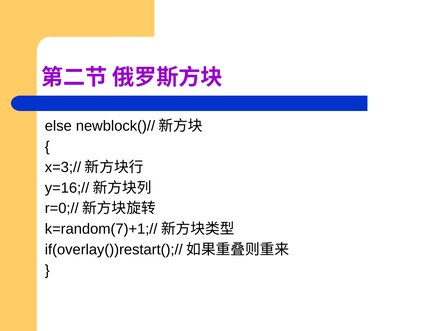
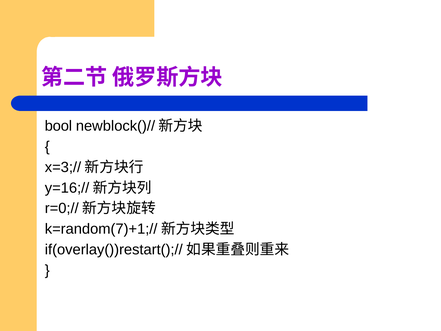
else: else -> bool (58, 126)
